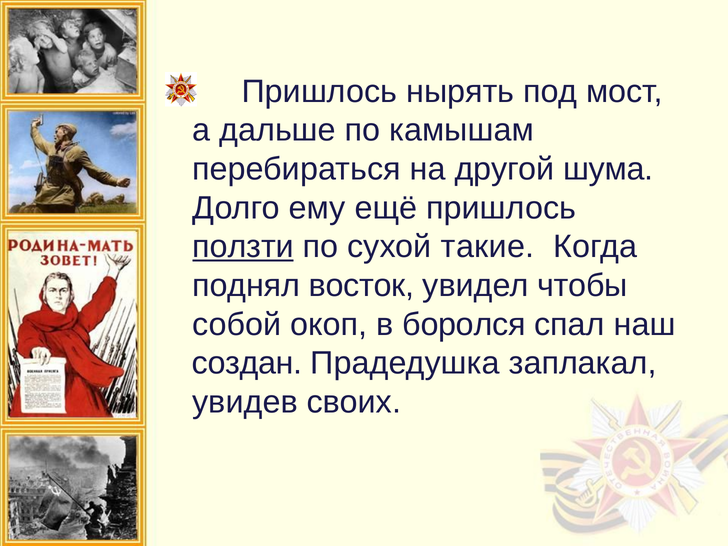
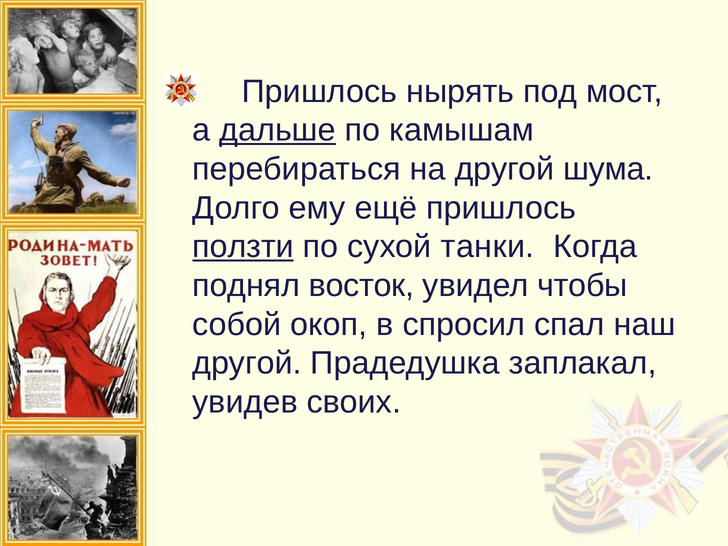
дальше underline: none -> present (278, 130)
такие: такие -> танки (488, 247)
боролся: боролся -> спросил (464, 324)
создан: создан -> другой (247, 363)
